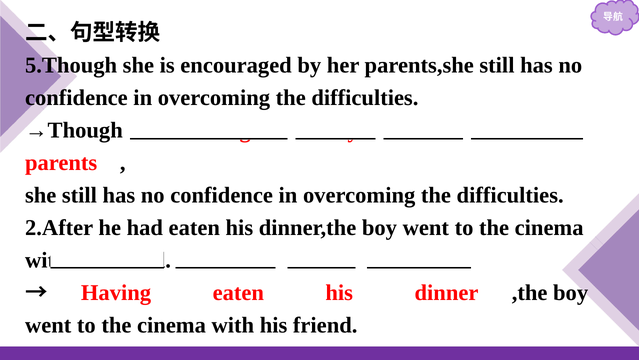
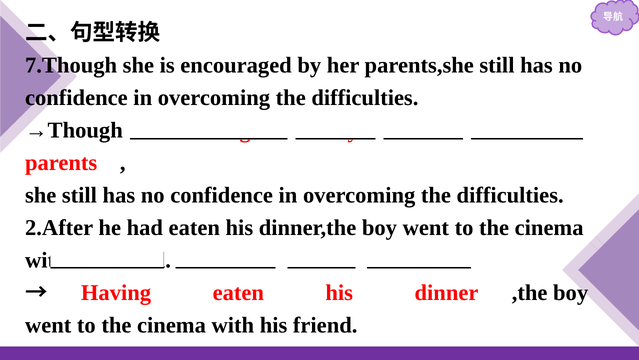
5.Though: 5.Though -> 7.Though (71, 65)
